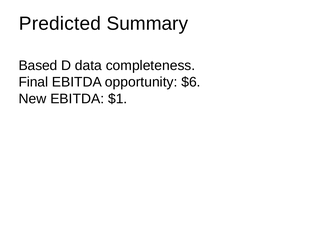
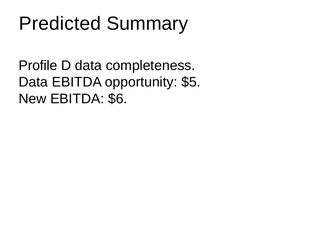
Based: Based -> Profile (38, 65)
Final: Final -> Data (33, 82)
$6: $6 -> $5 (191, 82)
$1: $1 -> $6 (118, 99)
